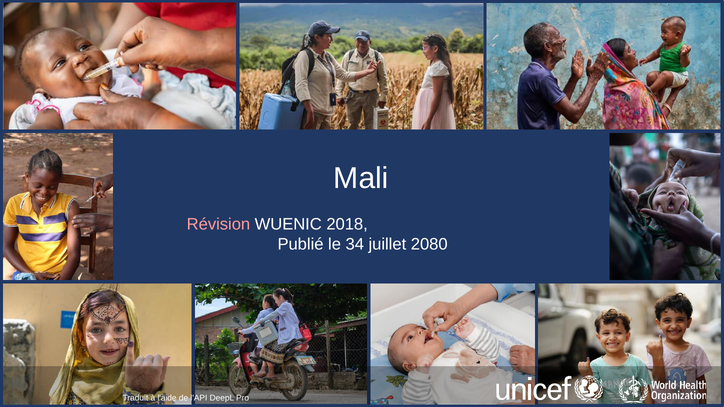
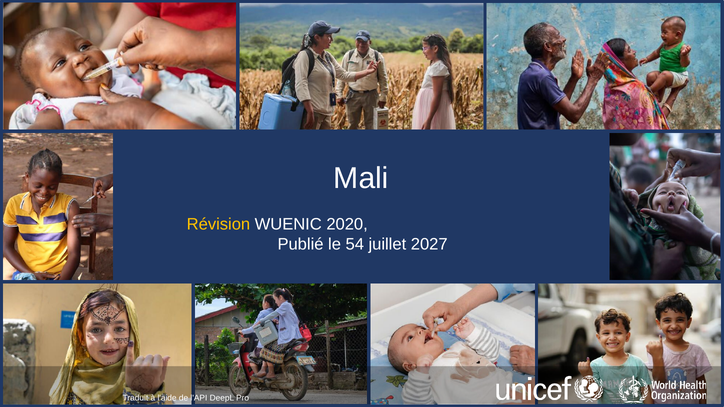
Révision colour: pink -> yellow (218, 224)
2018: 2018 -> 2020 (347, 224)
34: 34 -> 54 (355, 245)
2080: 2080 -> 2027 (429, 245)
